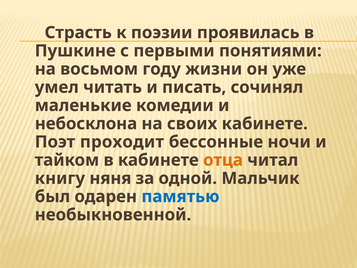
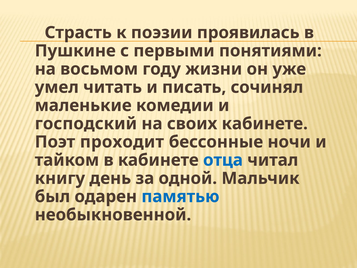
небосклона: небосклона -> господский (86, 124)
отца colour: orange -> blue (223, 160)
няня: няня -> день (110, 178)
